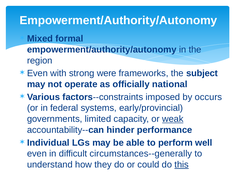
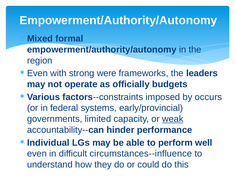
subject: subject -> leaders (202, 73)
national: national -> budgets (170, 84)
circumstances--generally: circumstances--generally -> circumstances--influence (141, 154)
this underline: present -> none (182, 165)
